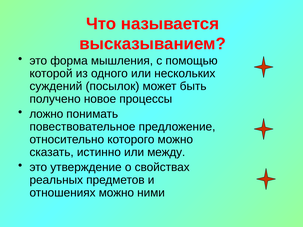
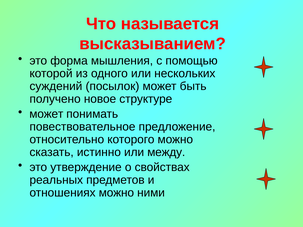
процессы: процессы -> структуре (146, 99)
ложно: ложно -> может (46, 114)
